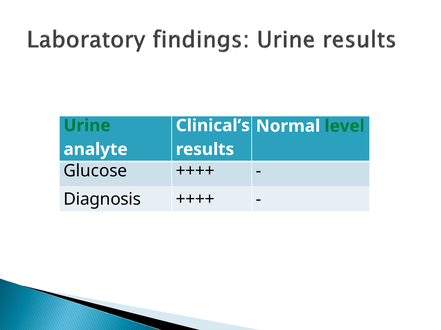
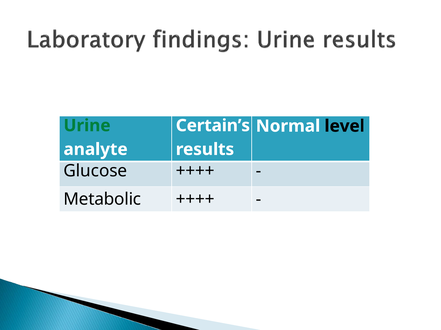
Clinical’s: Clinical’s -> Certain’s (213, 126)
level colour: green -> black (345, 126)
Diagnosis: Diagnosis -> Metabolic (102, 200)
